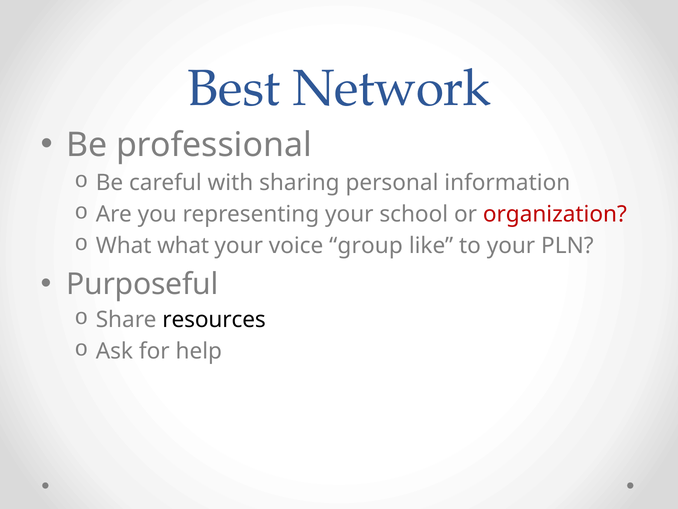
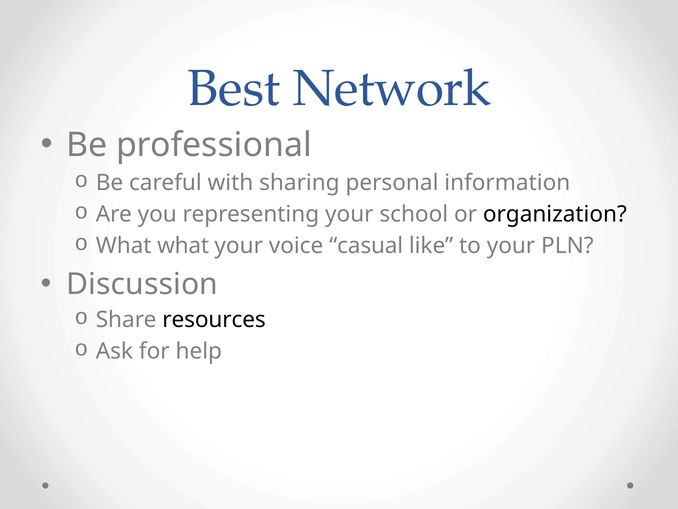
organization colour: red -> black (555, 214)
group: group -> casual (366, 246)
Purposeful: Purposeful -> Discussion (142, 284)
